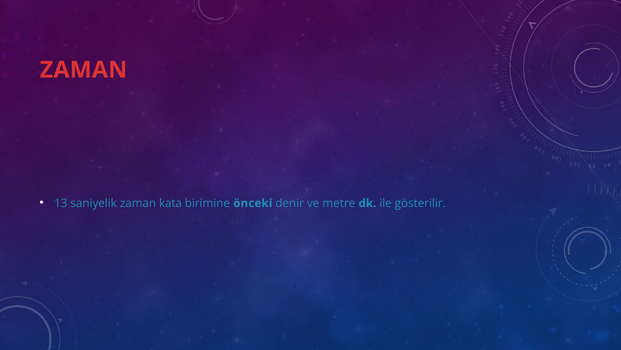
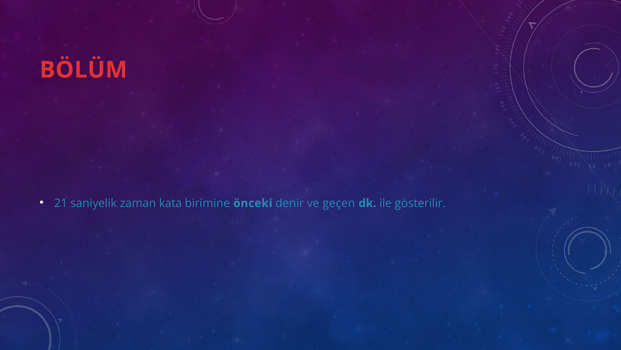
ZAMAN: ZAMAN -> BÖLÜM (83, 70)
13: 13 -> 21 (61, 203)
metre: metre -> geçen (339, 203)
